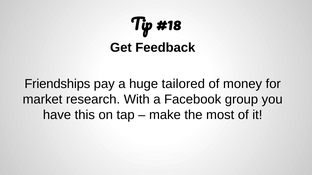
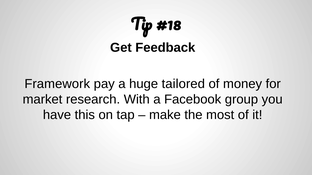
Friendships: Friendships -> Framework (57, 84)
